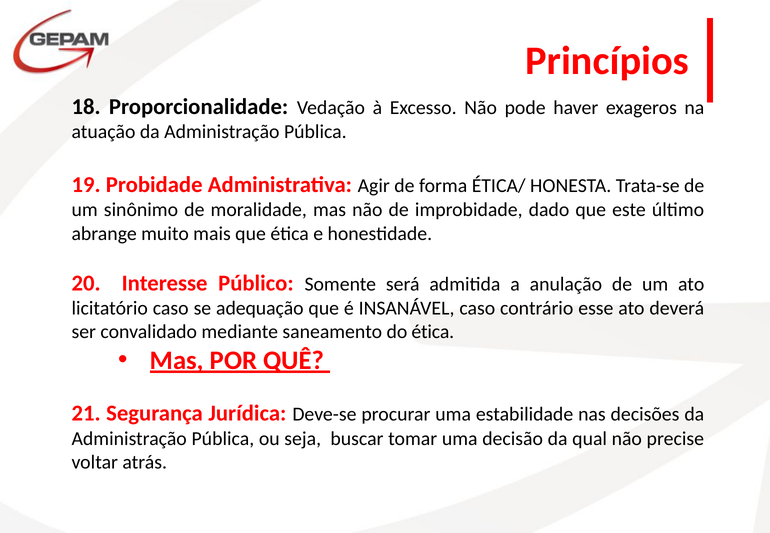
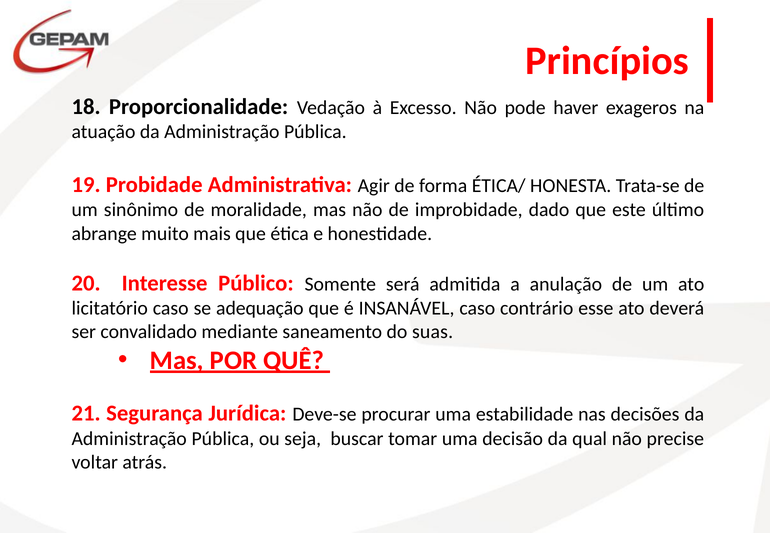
do ética: ética -> suas (433, 332)
